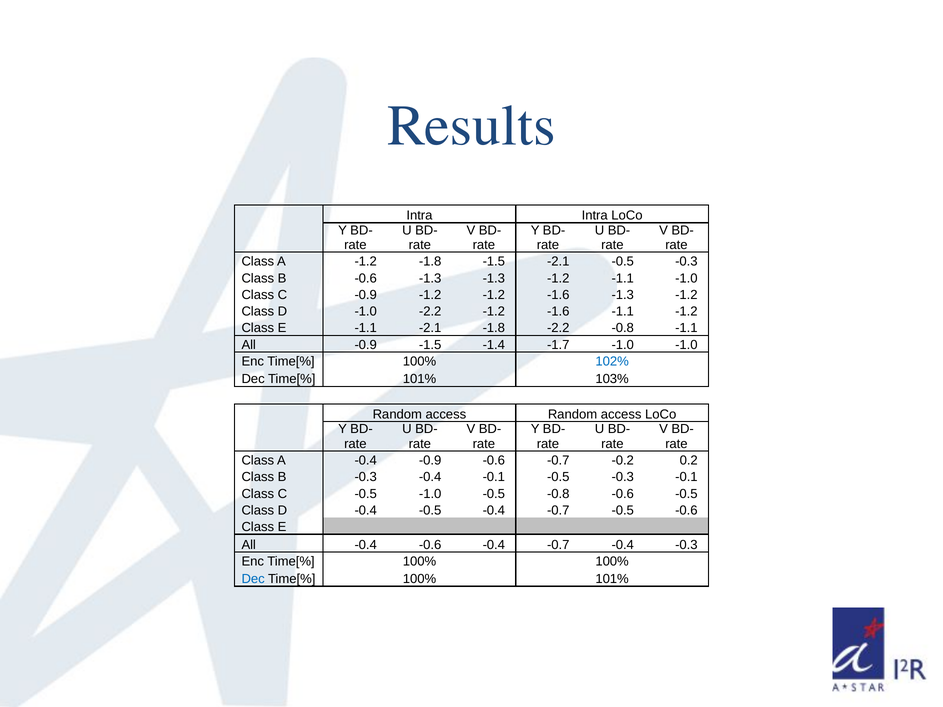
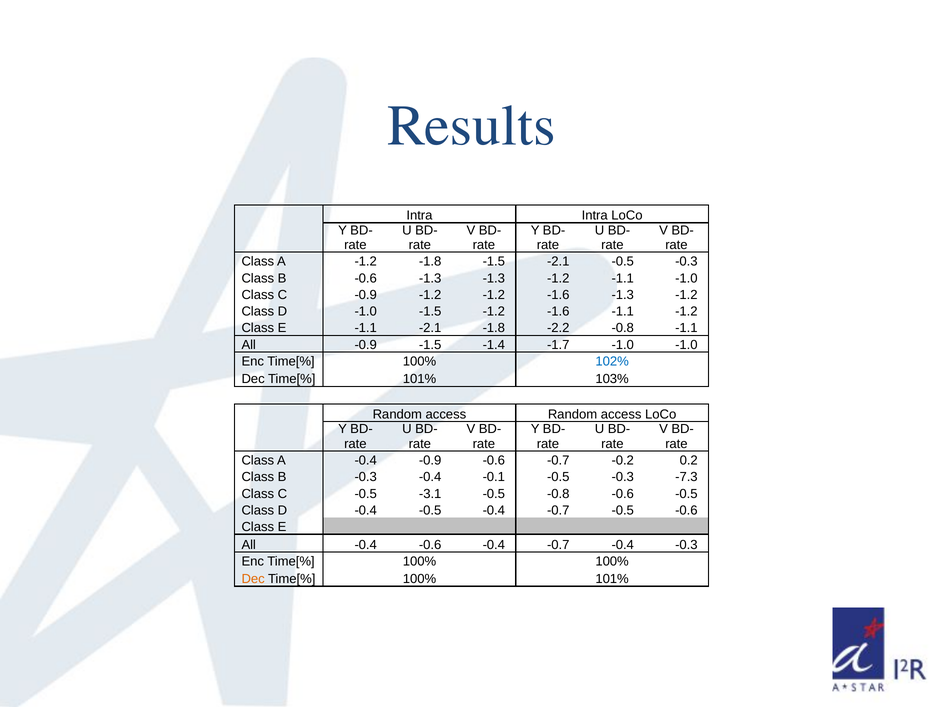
-1.0 -2.2: -2.2 -> -1.5 (430, 312)
-0.3 -0.1: -0.1 -> -7.3 (686, 477)
-0.5 -1.0: -1.0 -> -3.1 (430, 494)
Dec colour: blue -> orange (253, 579)
